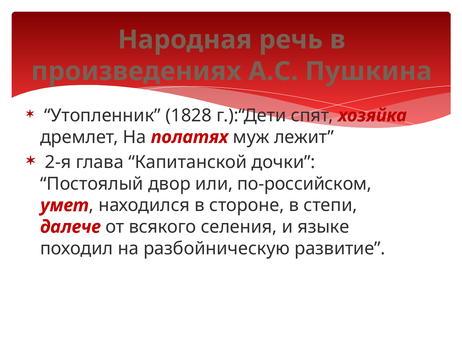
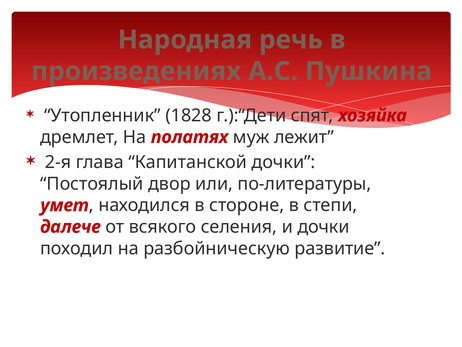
по-российском: по-российском -> по-литературы (304, 184)
и языке: языке -> дочки (323, 227)
